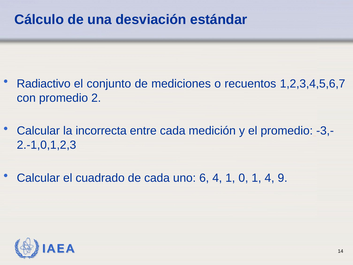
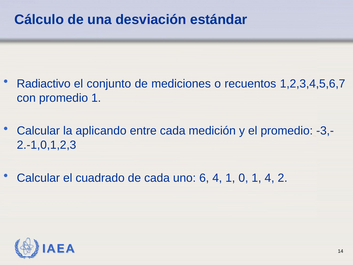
promedio 2: 2 -> 1 (96, 98)
incorrecta: incorrecta -> aplicando (101, 131)
9: 9 -> 2 (283, 178)
